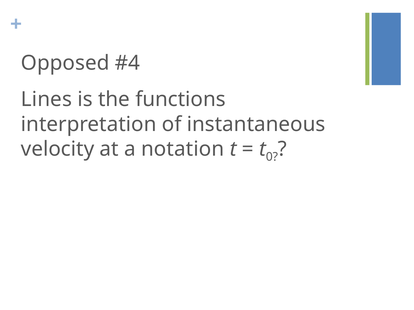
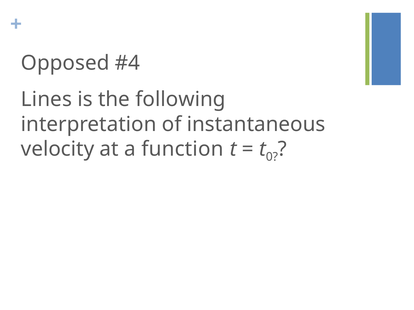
functions: functions -> following (180, 100)
notation: notation -> function (183, 149)
